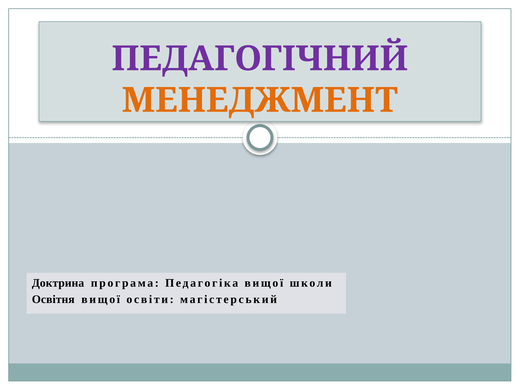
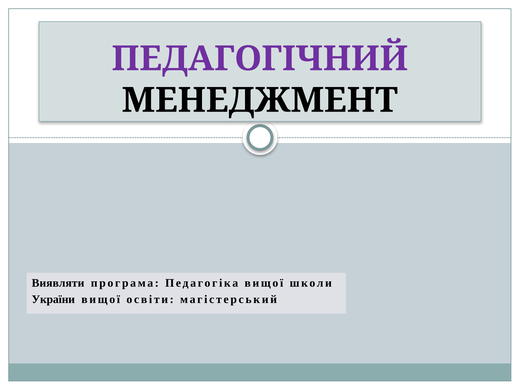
МЕНЕДЖМЕНТ colour: orange -> black (260, 100)
Доктрина: Доктрина -> Виявляти (58, 283)
Освітня: Освітня -> України (53, 299)
